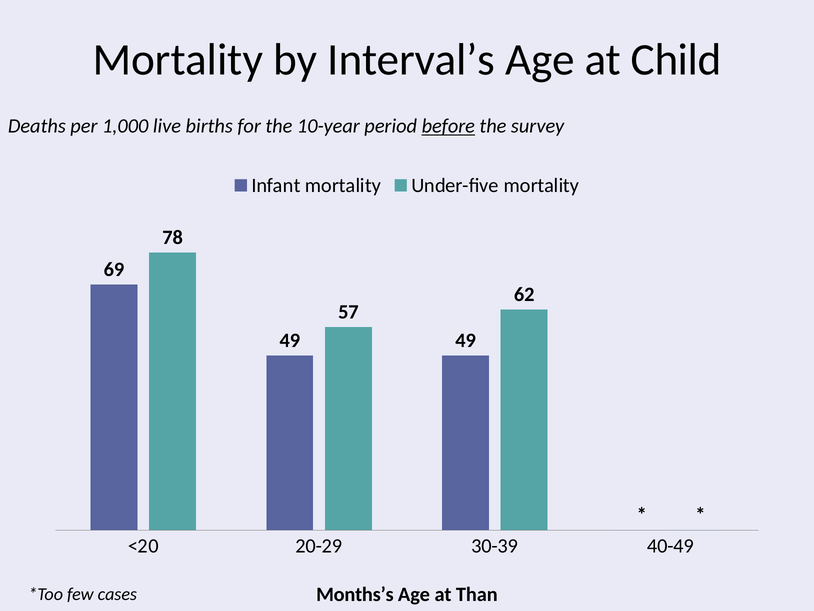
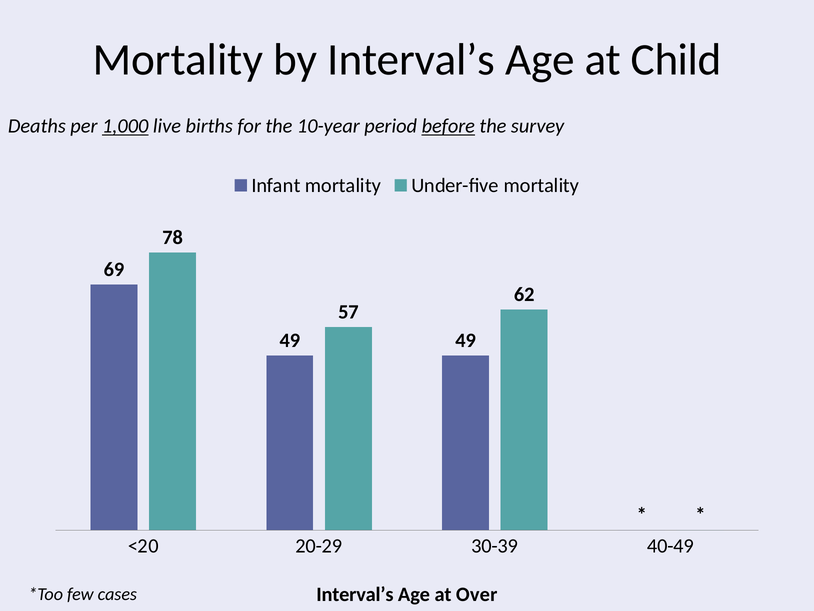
1,000 underline: none -> present (125, 126)
cases Months’s: Months’s -> Interval’s (355, 594)
Than: Than -> Over (477, 594)
